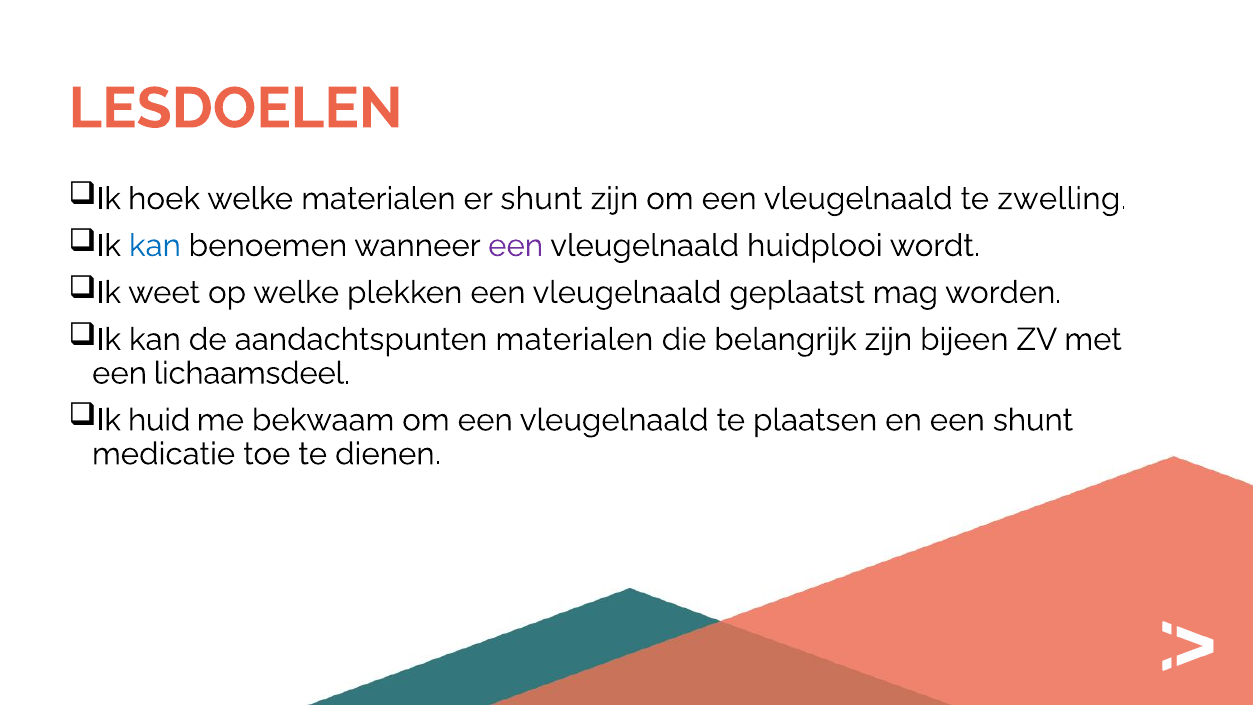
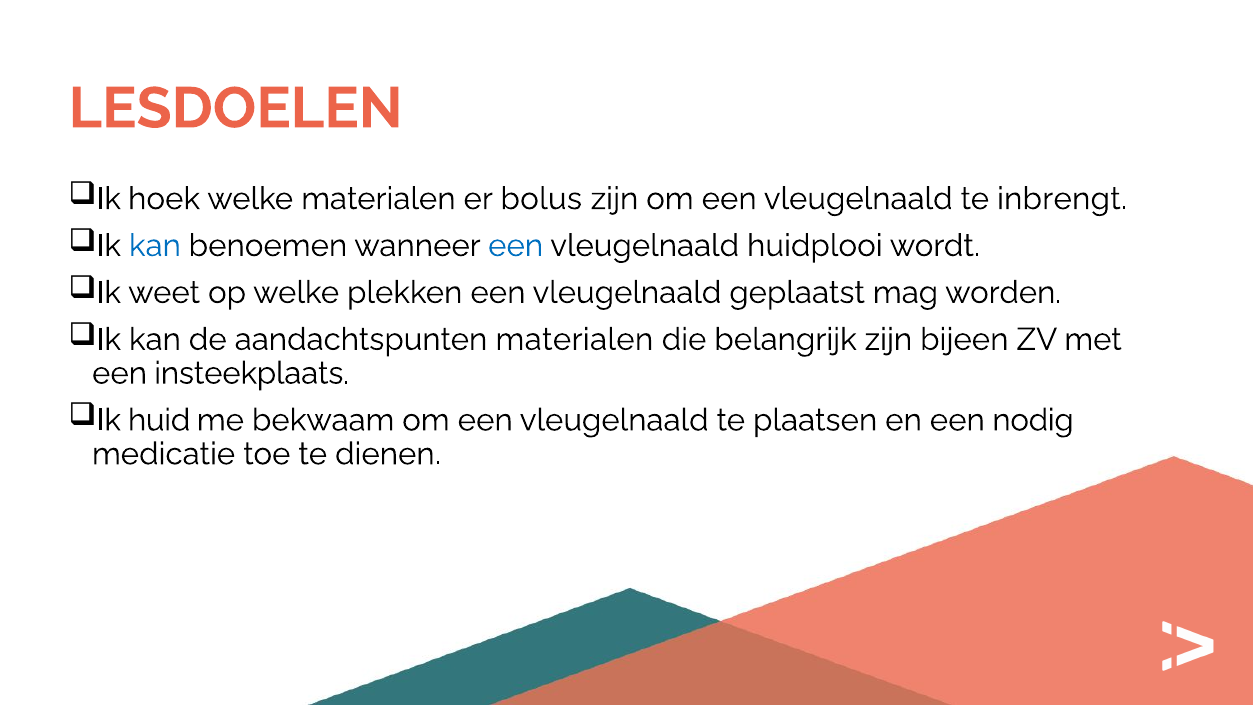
er shunt: shunt -> bolus (541, 199)
zwelling: zwelling -> inbrengt (1062, 199)
een colour: purple -> blue (516, 246)
lichaamsdeel: lichaamsdeel -> insteekplaats (252, 373)
een shunt: shunt -> nodig (1033, 420)
